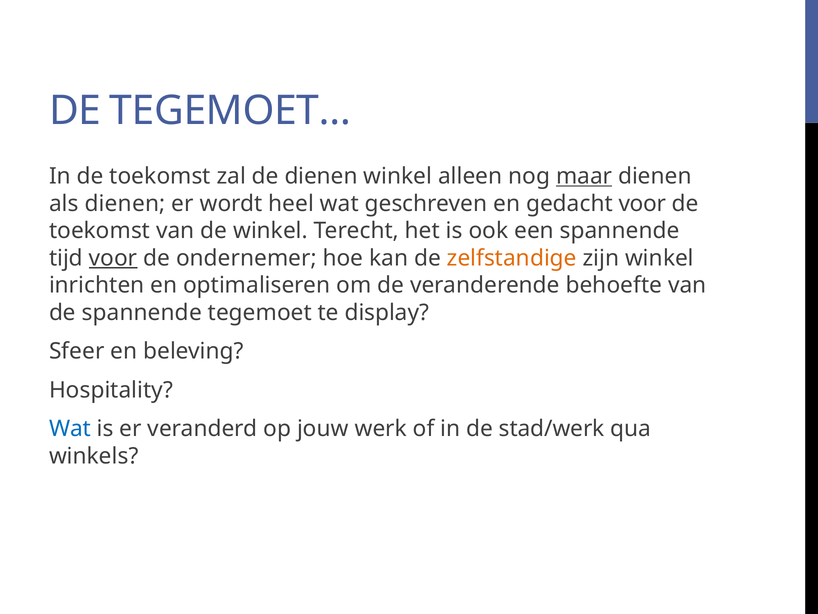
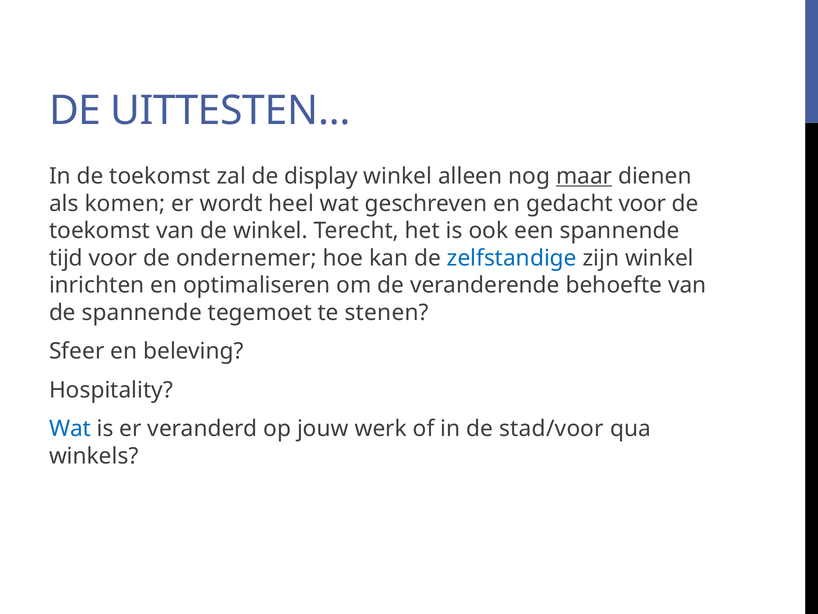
TEGEMOET…: TEGEMOET… -> UITTESTEN… (230, 111)
de dienen: dienen -> display (321, 176)
als dienen: dienen -> komen (125, 203)
voor underline: present -> none (113, 258)
zelfstandige colour: orange -> blue (512, 258)
display: display -> stenen (387, 312)
stad/werk: stad/werk -> stad/voor (552, 428)
